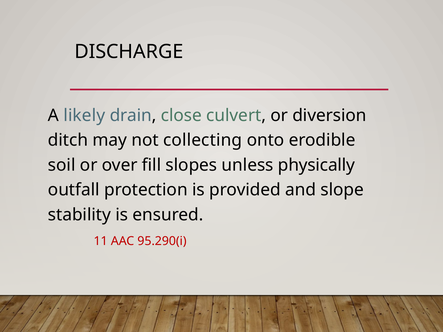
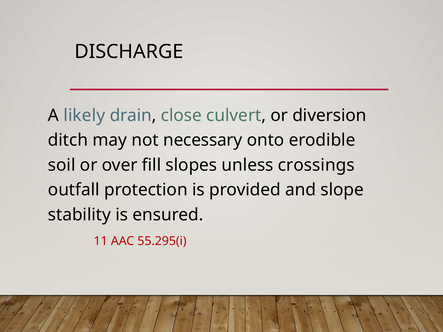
collecting: collecting -> necessary (203, 140)
physically: physically -> crossings (316, 165)
95.290(i: 95.290(i -> 55.295(i (162, 241)
